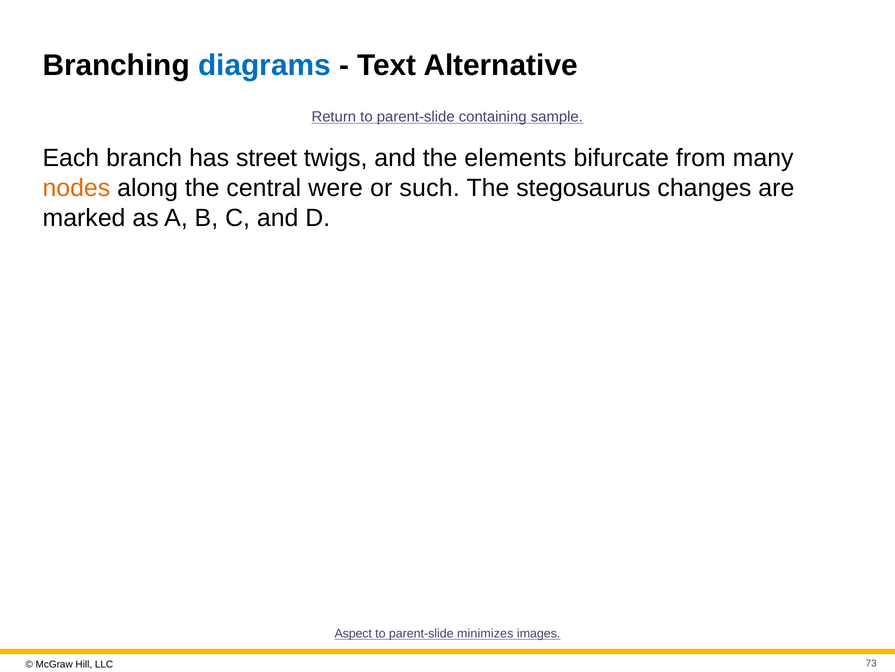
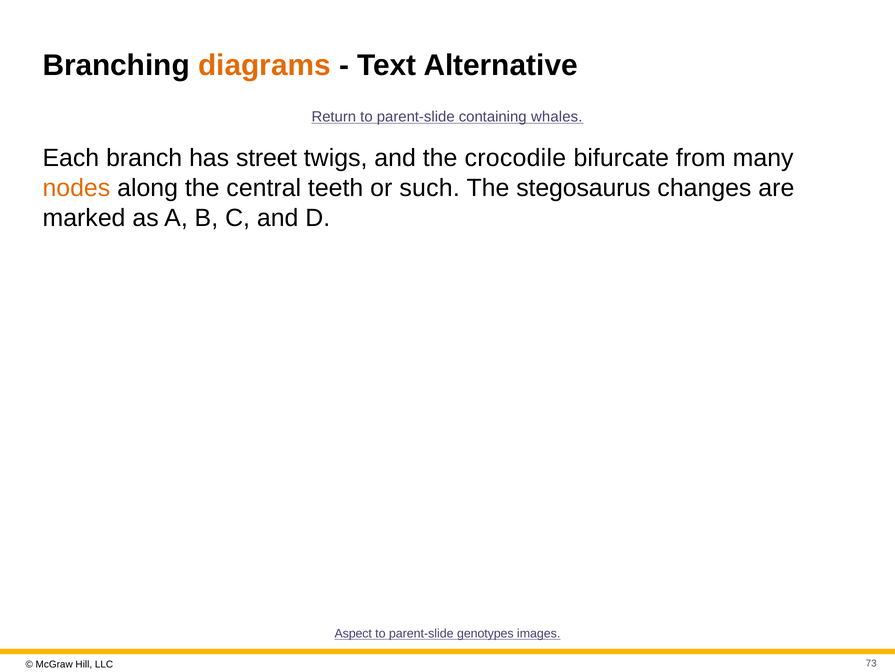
diagrams colour: blue -> orange (264, 65)
sample: sample -> whales (557, 117)
elements: elements -> crocodile (515, 158)
were: were -> teeth (336, 188)
minimizes: minimizes -> genotypes (485, 633)
